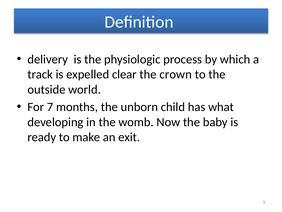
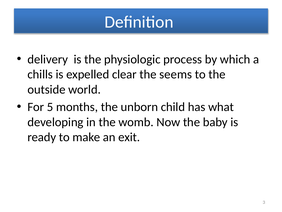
track: track -> chills (40, 74)
crown: crown -> seems (176, 74)
7: 7 -> 5 (50, 107)
